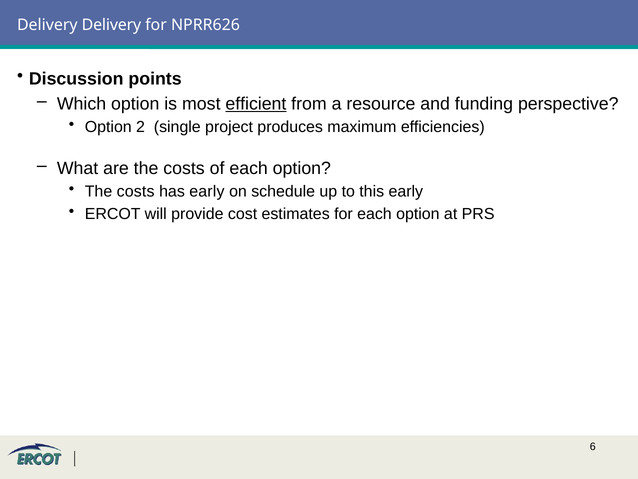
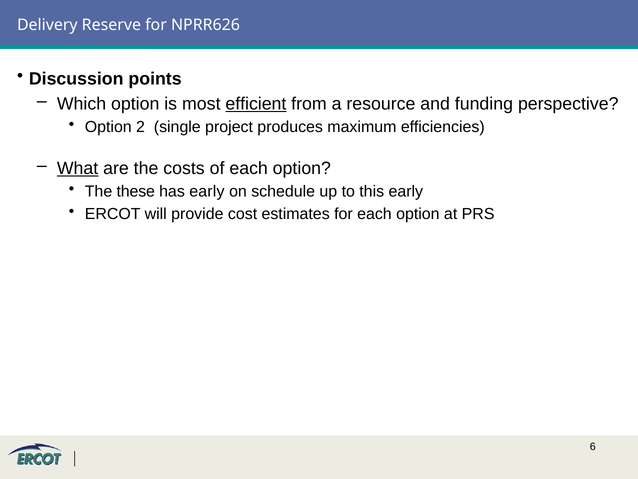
Delivery Delivery: Delivery -> Reserve (111, 25)
What underline: none -> present (78, 168)
costs: costs -> these (136, 191)
